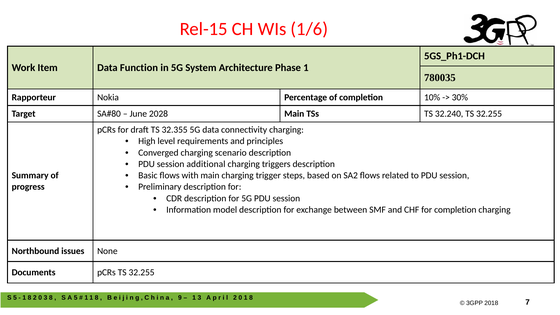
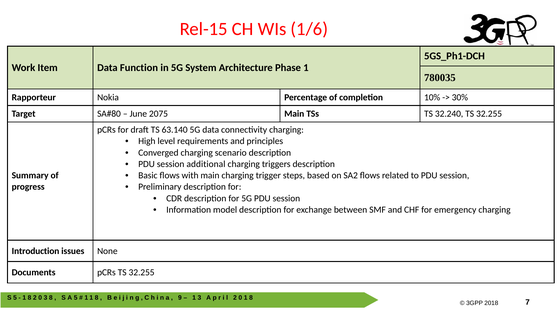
2028: 2028 -> 2075 (159, 114)
32.355: 32.355 -> 63.140 (175, 130)
for completion: completion -> emergency (455, 210)
Northbound: Northbound -> Introduction (35, 251)
